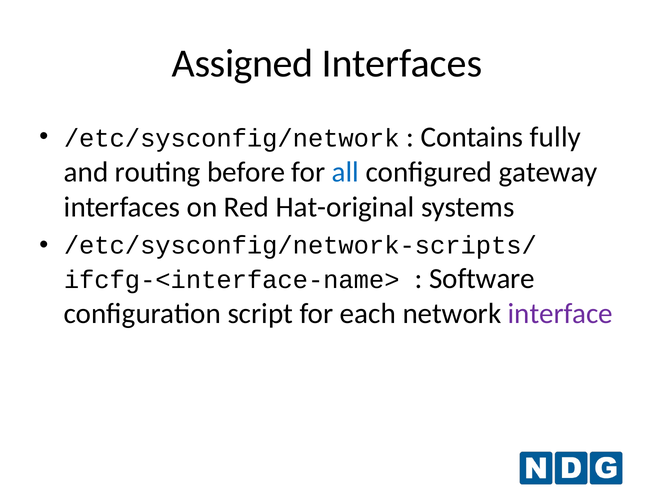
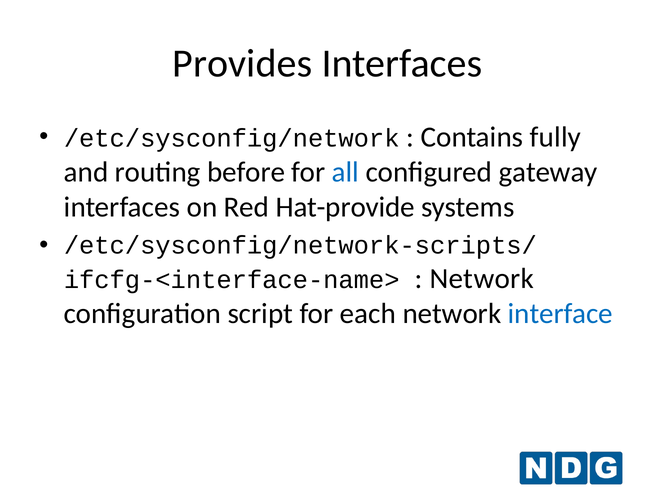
Assigned: Assigned -> Provides (242, 63)
Hat-original: Hat-original -> Hat-provide (345, 207)
Software: Software -> Network (482, 279)
interface colour: purple -> blue (560, 314)
